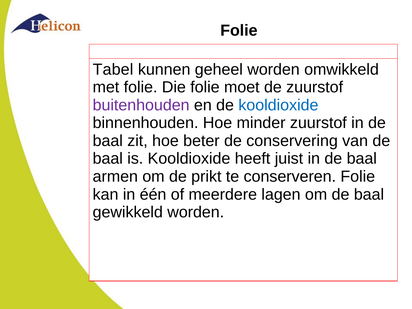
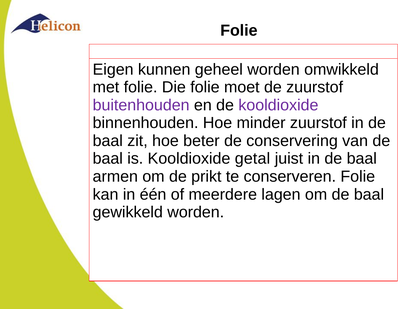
Tabel: Tabel -> Eigen (113, 69)
kooldioxide colour: blue -> purple (278, 105)
heeft: heeft -> getal (252, 159)
